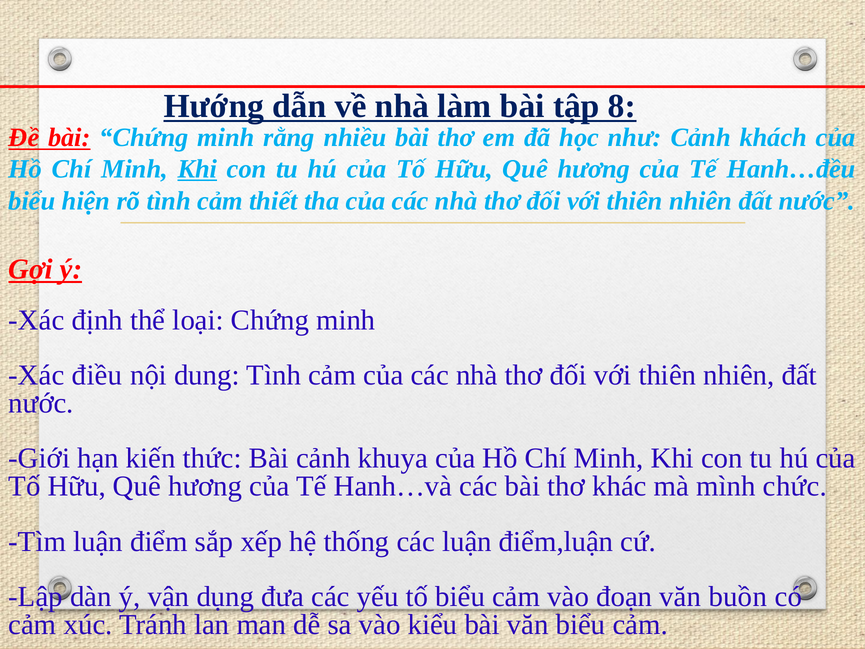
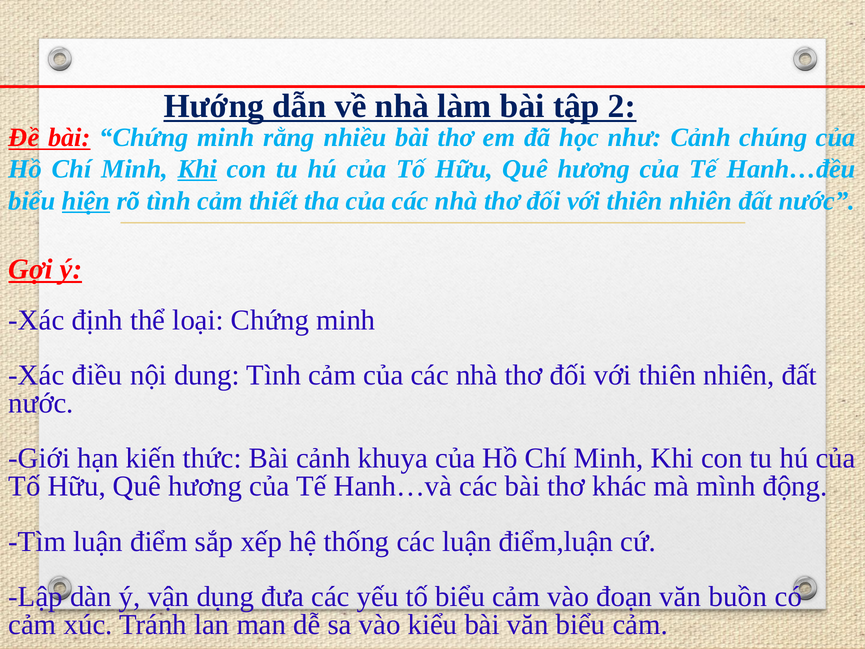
8: 8 -> 2 (622, 106)
khách: khách -> chúng (773, 137)
hiện underline: none -> present (86, 201)
chức: chức -> động (795, 486)
